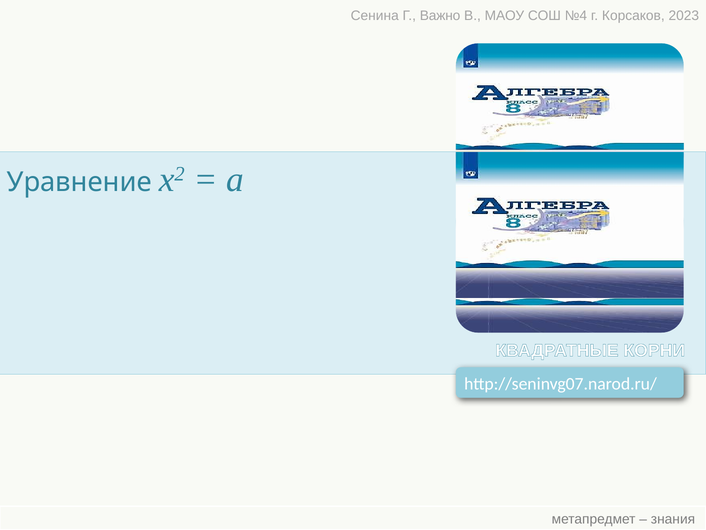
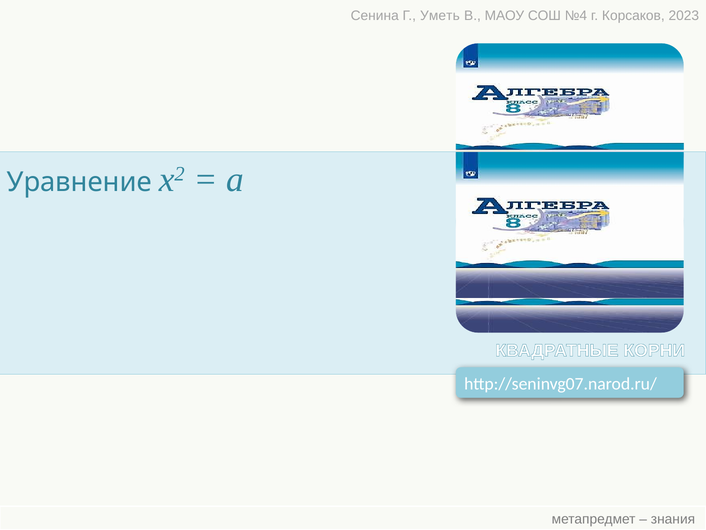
Важно: Важно -> Уметь (440, 15)
